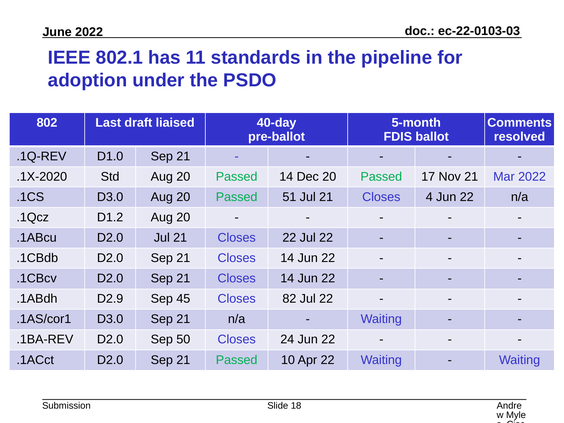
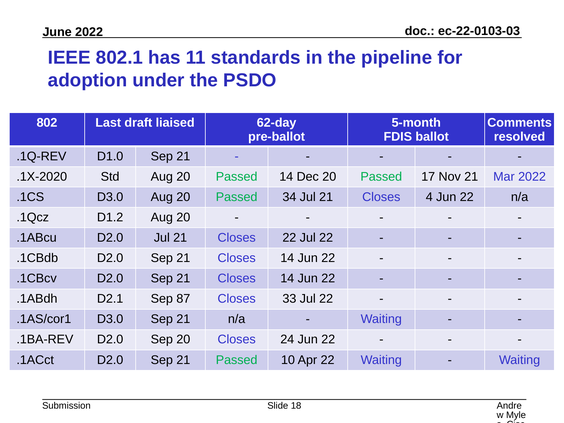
40-day: 40-day -> 62-day (277, 123)
51: 51 -> 34 (289, 197)
D2.9: D2.9 -> D2.1 (110, 299)
45: 45 -> 87 (183, 299)
82: 82 -> 33 (289, 299)
Sep 50: 50 -> 20 (183, 340)
